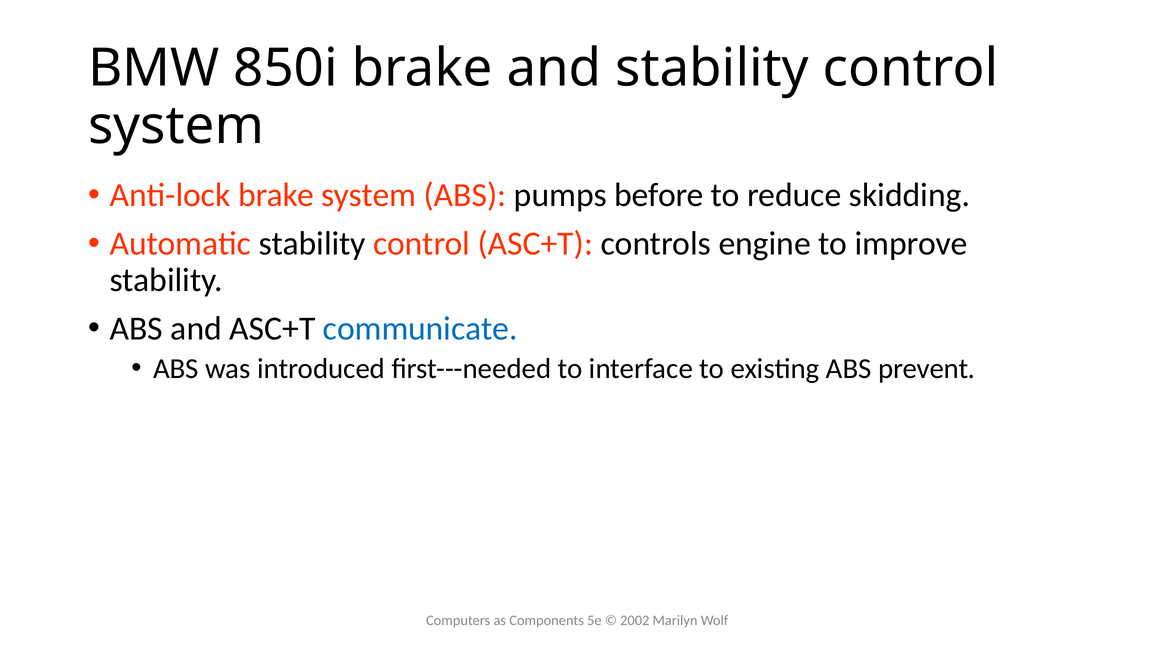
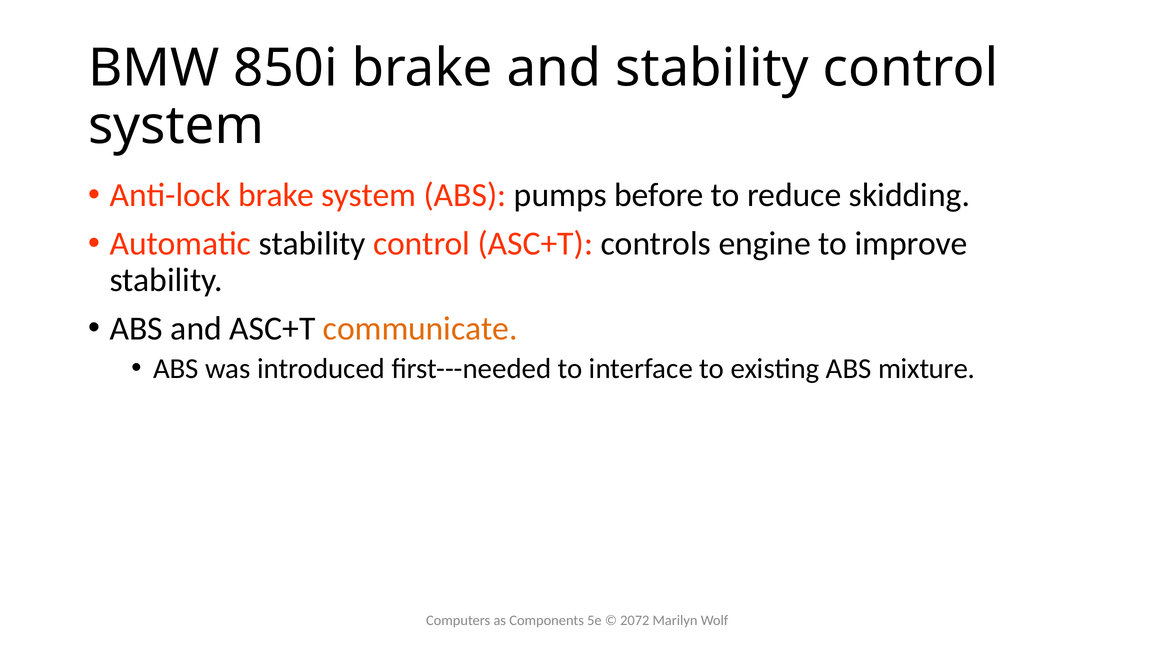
communicate colour: blue -> orange (420, 329)
prevent: prevent -> mixture (927, 368)
2002: 2002 -> 2072 (635, 620)
